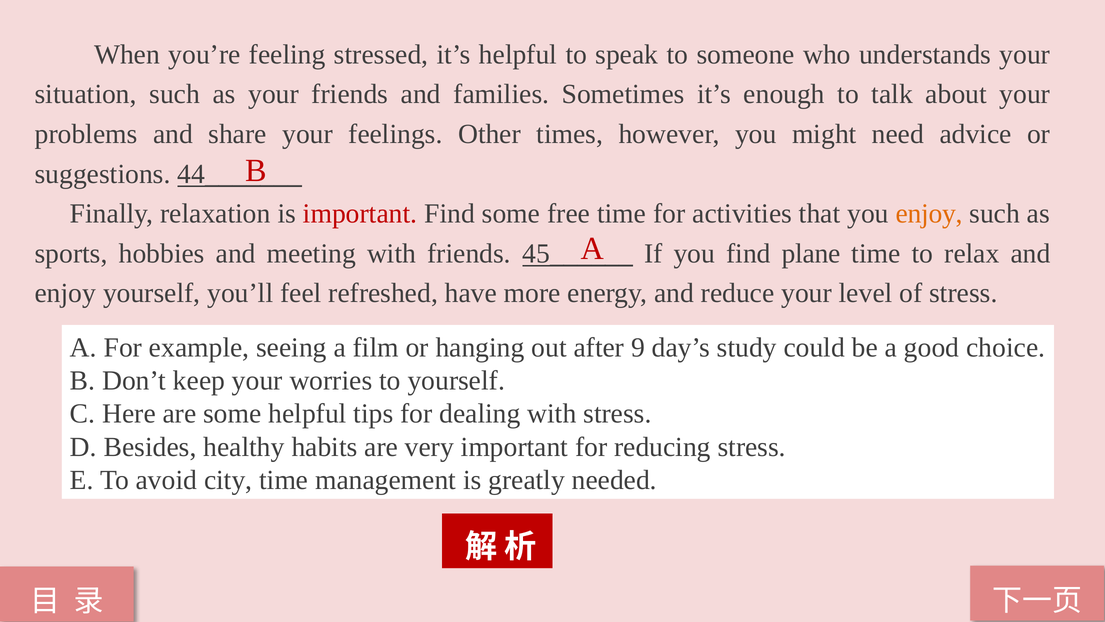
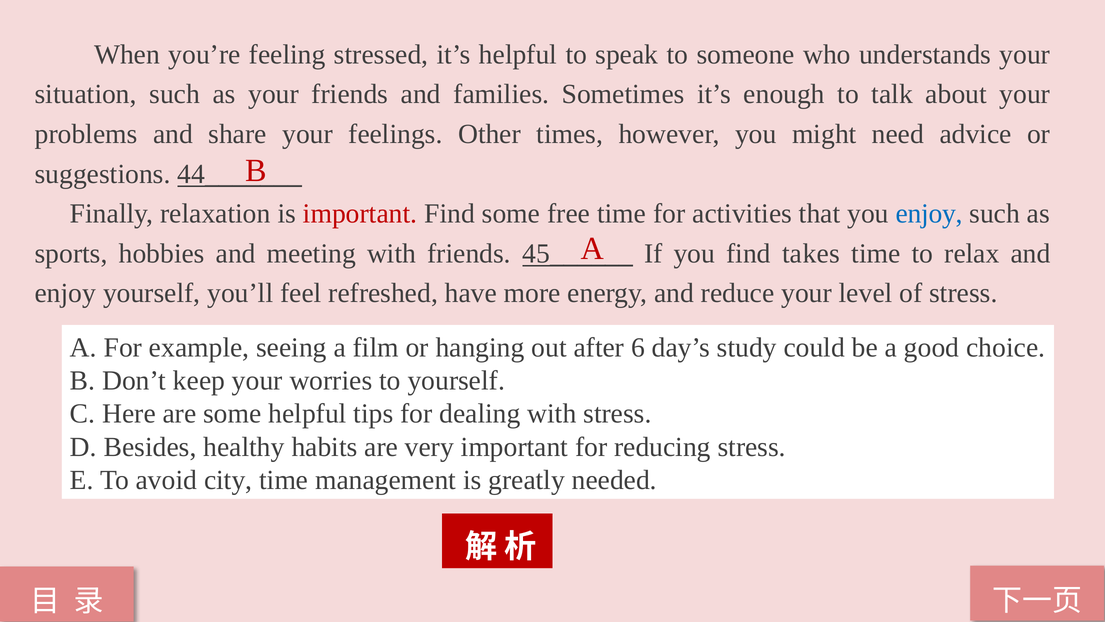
enjoy colour: orange -> blue (929, 214)
plane: plane -> takes (811, 253)
9: 9 -> 6 (638, 347)
